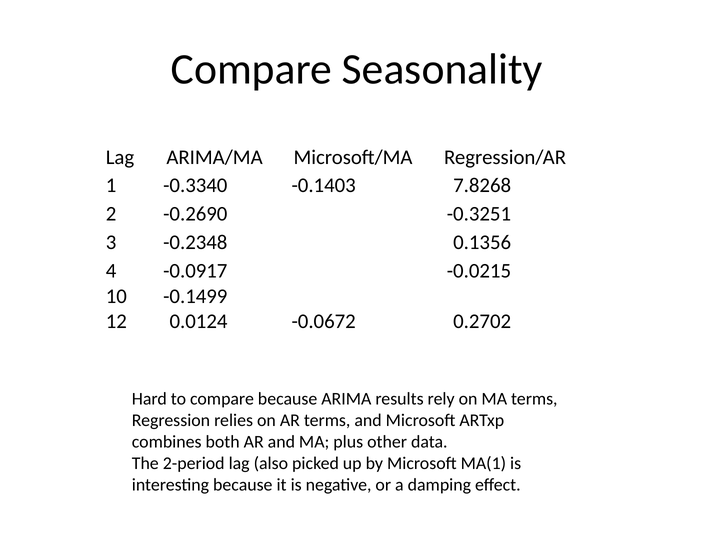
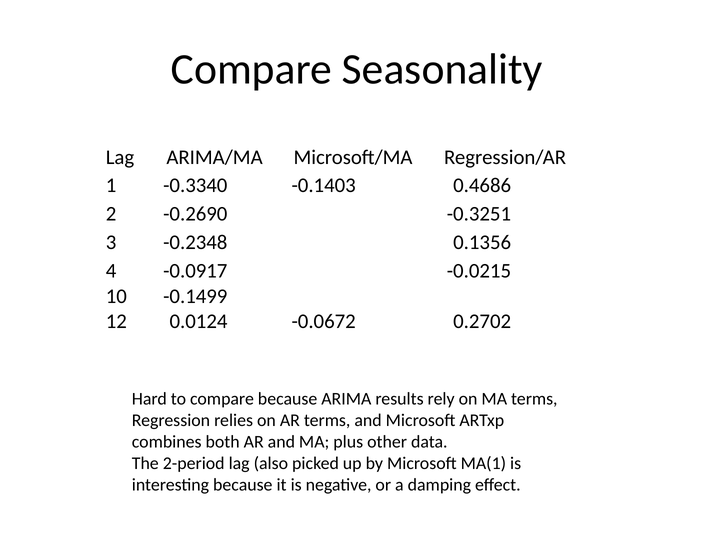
7.8268: 7.8268 -> 0.4686 (482, 185)
